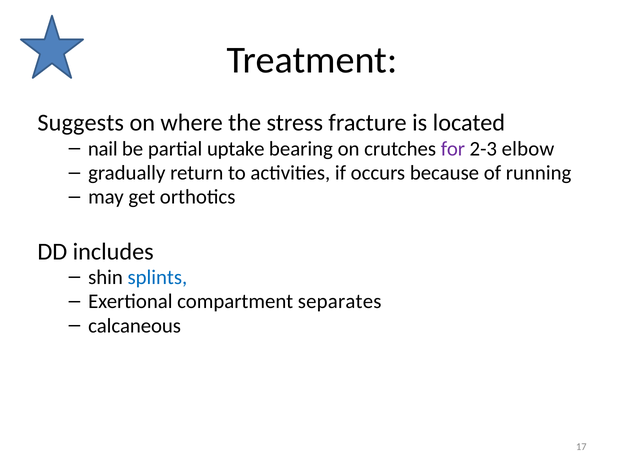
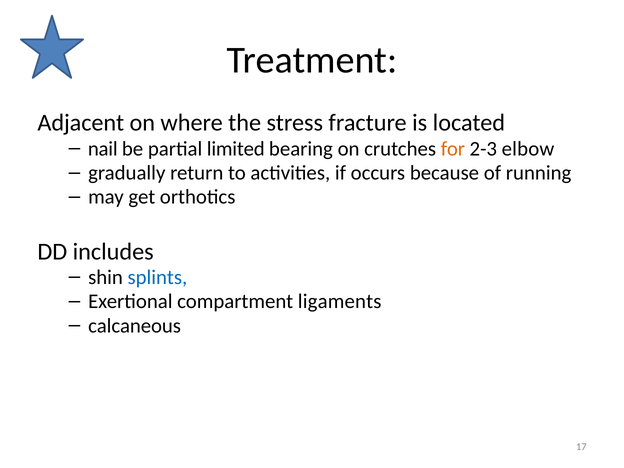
Suggests: Suggests -> Adjacent (81, 123)
uptake: uptake -> limited (236, 149)
for colour: purple -> orange (453, 149)
separates: separates -> ligaments (340, 302)
